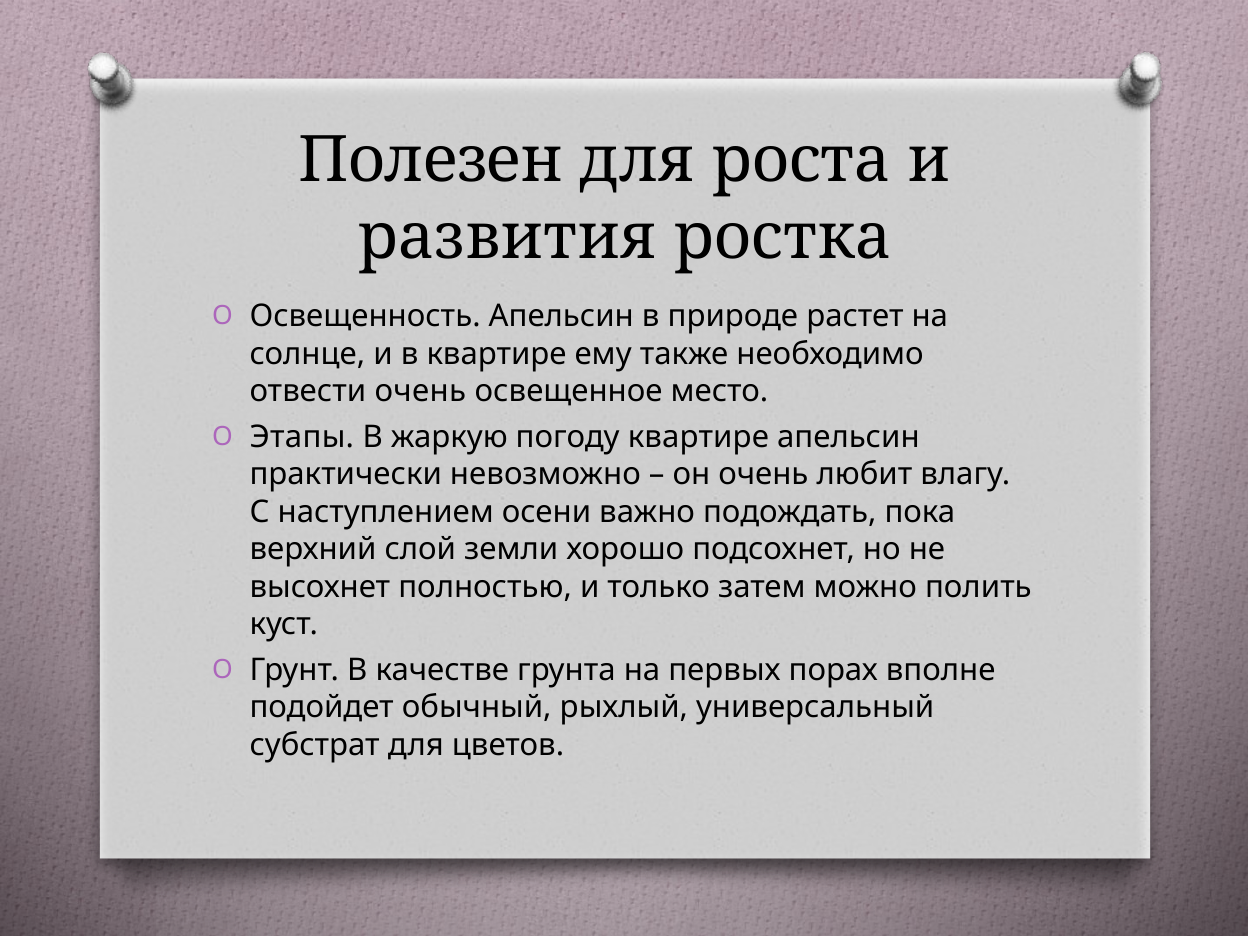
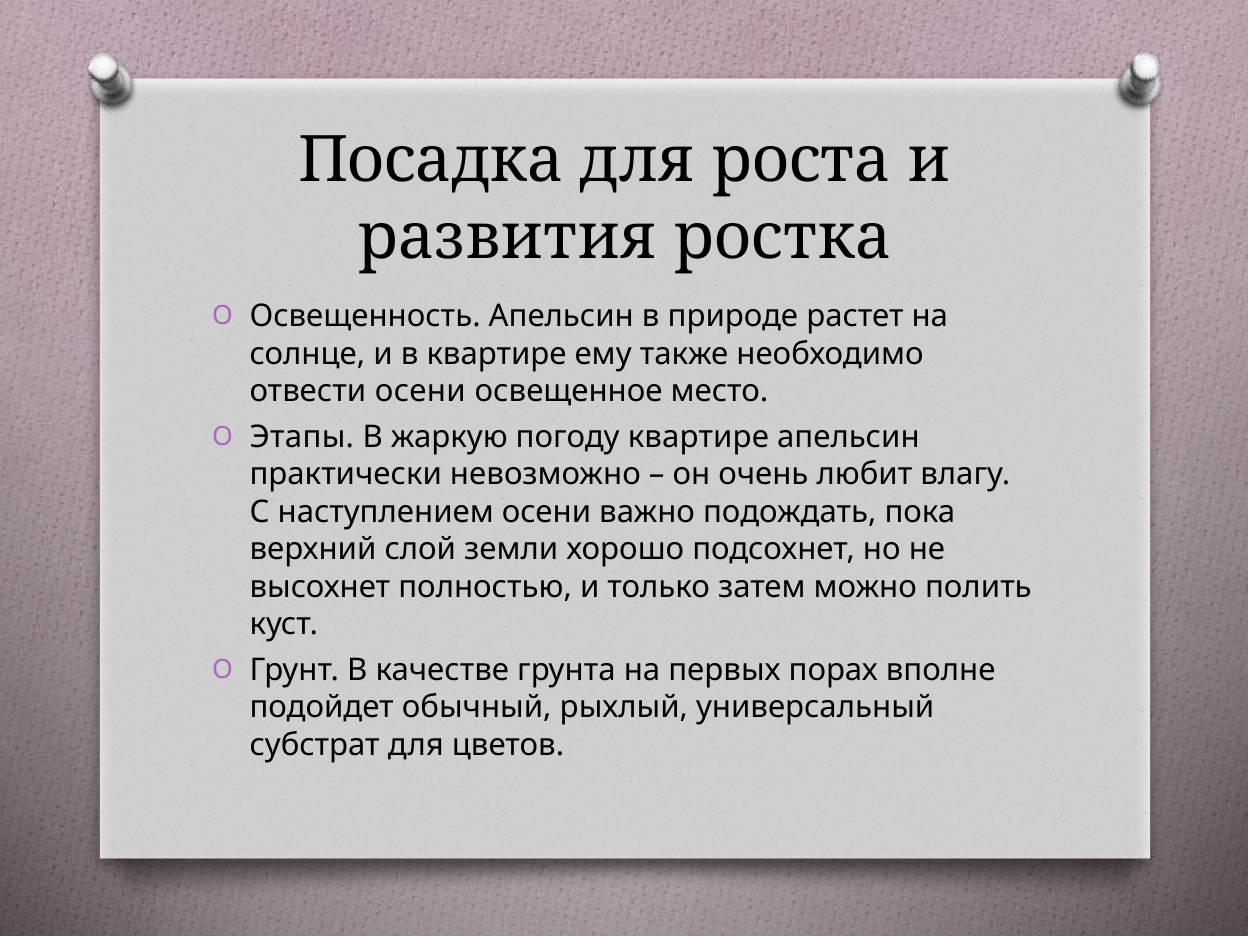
Полезен: Полезен -> Посадка (431, 161)
отвести очень: очень -> осени (420, 391)
